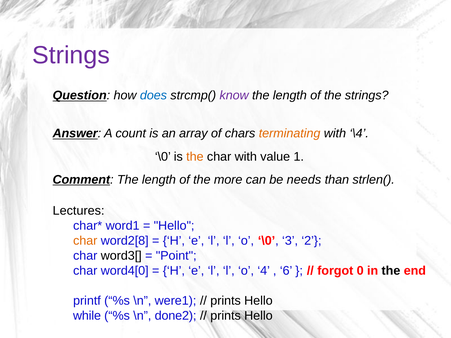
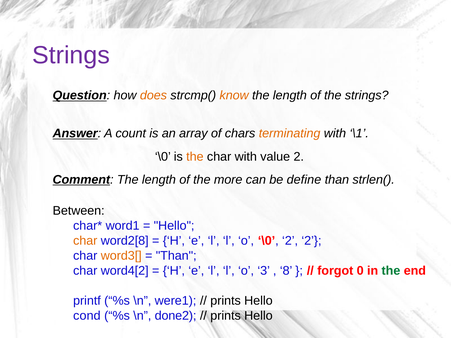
does colour: blue -> orange (153, 96)
know colour: purple -> orange (234, 96)
\4: \4 -> \1 (359, 134)
value 1: 1 -> 2 (299, 157)
needs: needs -> define (304, 180)
Lectures: Lectures -> Between (79, 211)
\0 3: 3 -> 2 (290, 241)
word3[ colour: black -> orange (121, 256)
Point: Point -> Than (176, 256)
word4[0: word4[0 -> word4[2 (125, 271)
4: 4 -> 3 (264, 271)
6: 6 -> 8 (286, 271)
the colour: black -> green (391, 271)
while: while -> cond (87, 316)
